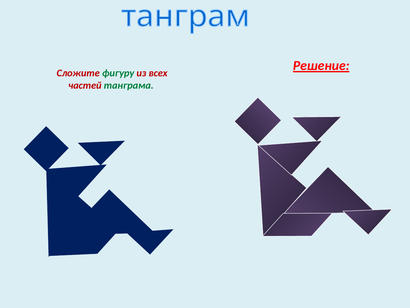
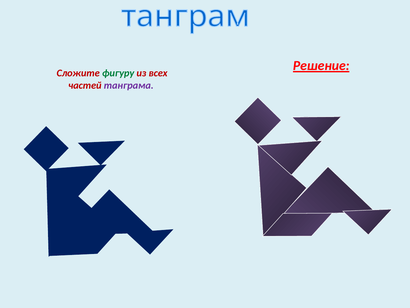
танграма colour: green -> purple (129, 85)
